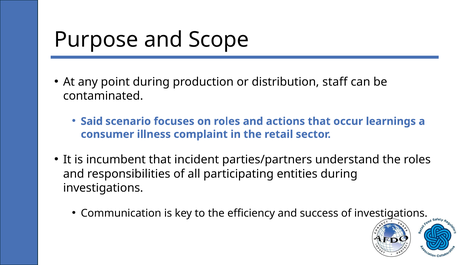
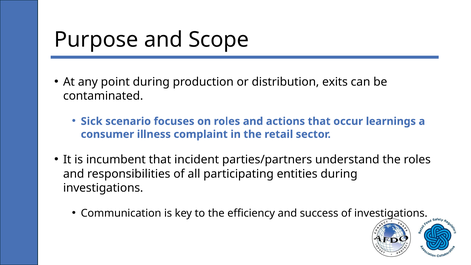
staff: staff -> exits (335, 82)
Said: Said -> Sick (92, 121)
